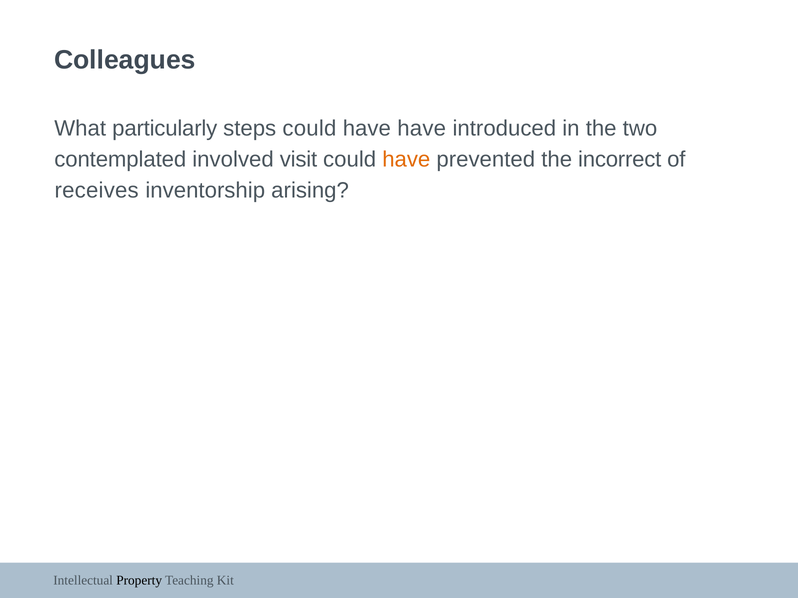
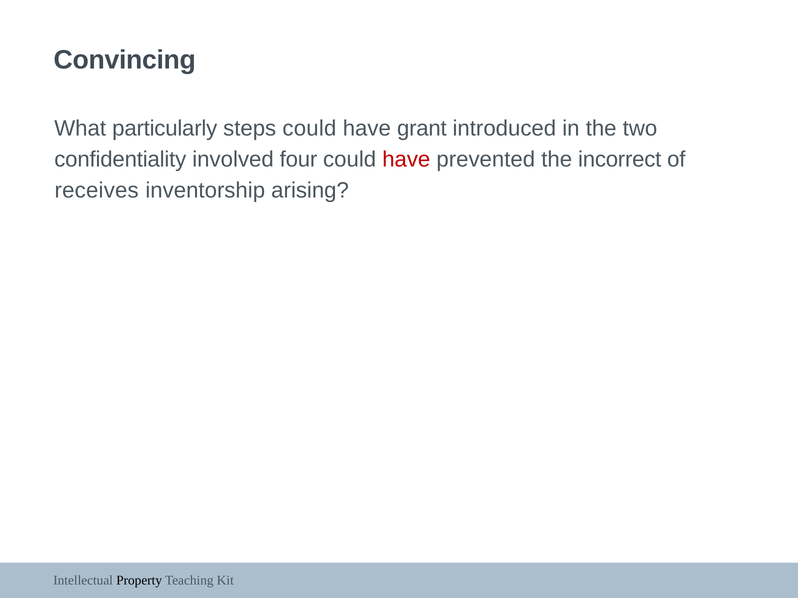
Colleagues: Colleagues -> Convincing (125, 60)
have have: have -> grant (422, 129)
contemplated: contemplated -> confidentiality (120, 160)
visit: visit -> four (299, 160)
have colour: orange -> red (406, 160)
